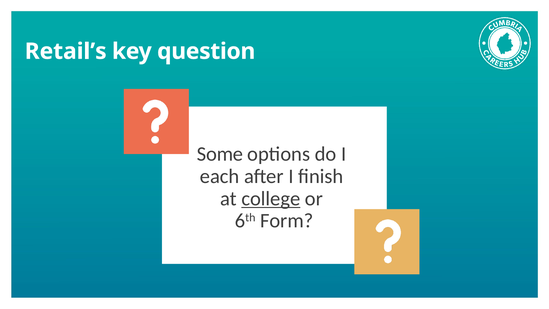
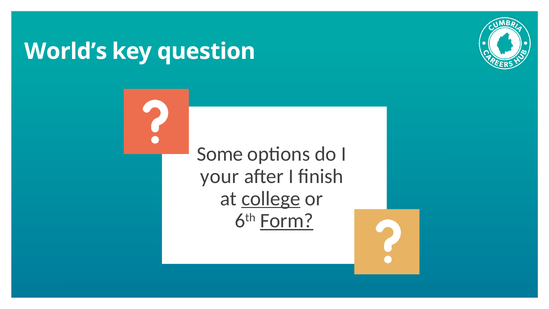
Retail’s: Retail’s -> World’s (66, 51)
each: each -> your (220, 176)
Form underline: none -> present (287, 221)
